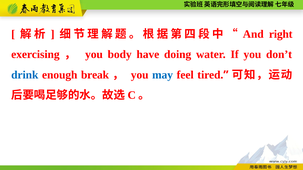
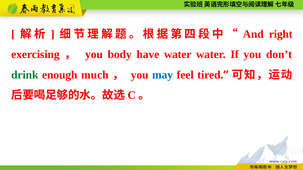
have doing: doing -> water (178, 55)
drink colour: blue -> green (25, 75)
break: break -> much (95, 75)
